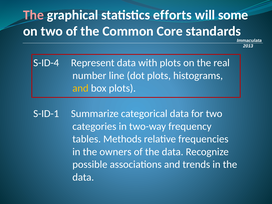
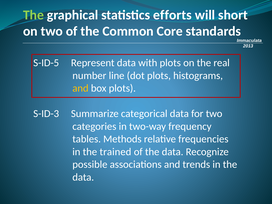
The colour: pink -> light green (33, 15)
some: some -> short (233, 15)
S-ID-4: S-ID-4 -> S-ID-5 (46, 63)
S-ID-1: S-ID-1 -> S-ID-3 (46, 114)
owners: owners -> trained (115, 152)
